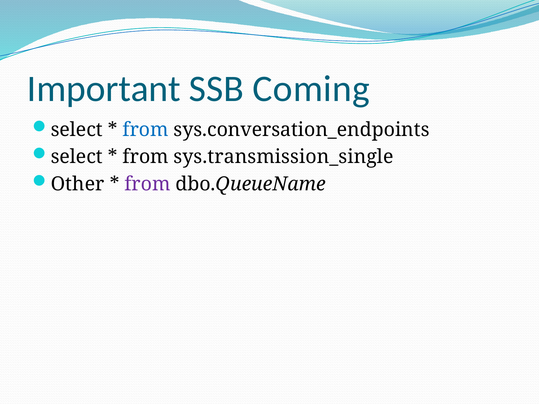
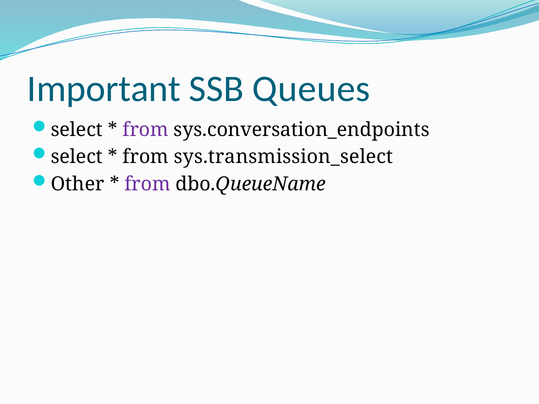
Coming: Coming -> Queues (311, 89)
from colour: blue -> purple (146, 130)
sys.transmission_single: sys.transmission_single -> sys.transmission_select (284, 157)
